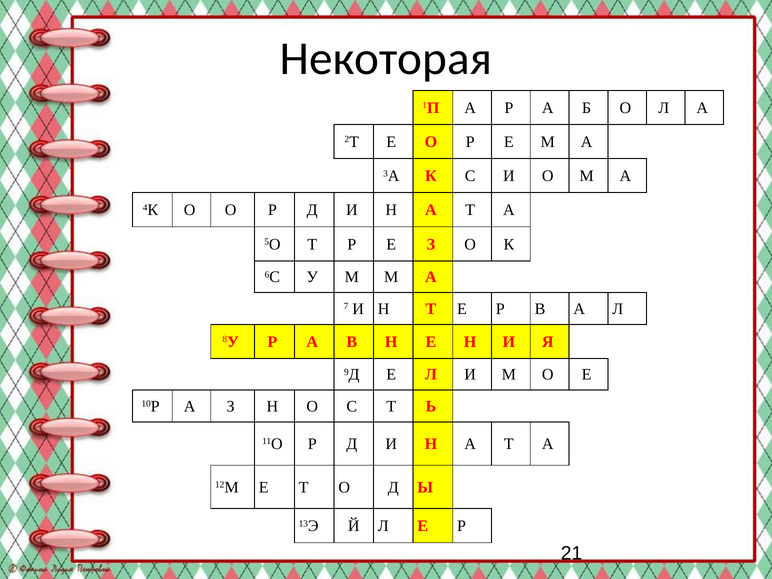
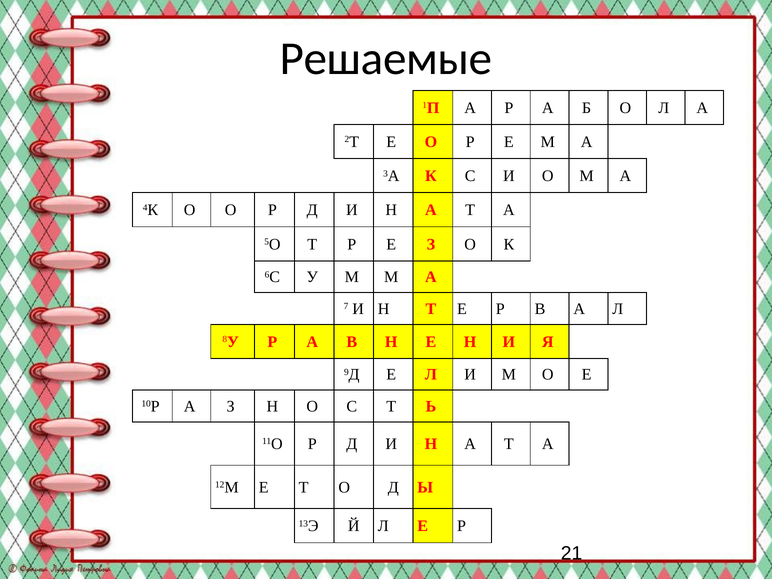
Некоторая: Некоторая -> Решаемые (386, 59)
